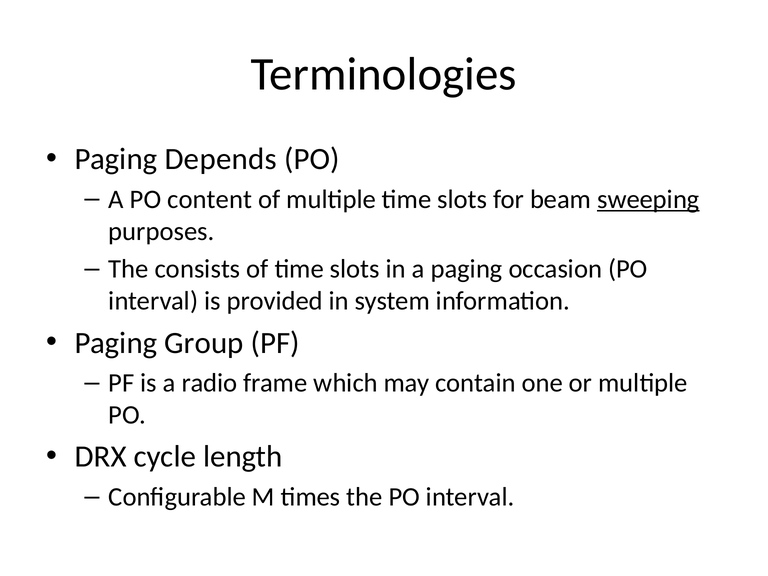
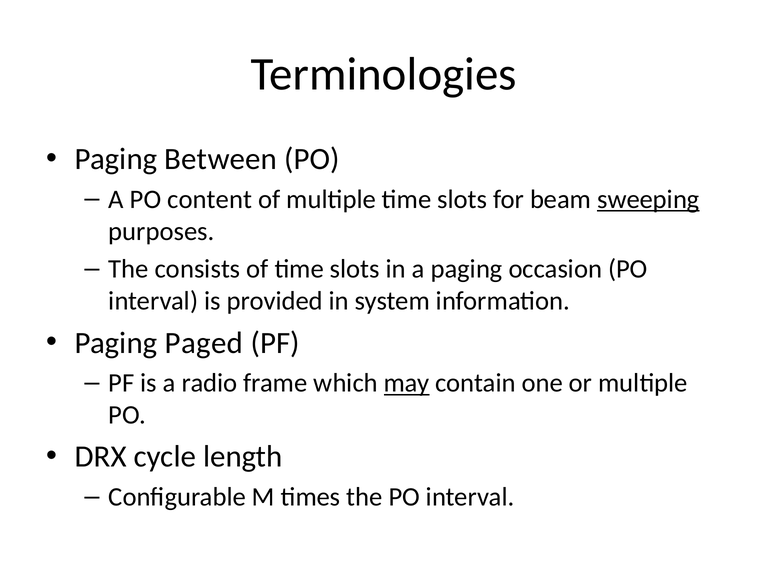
Depends: Depends -> Between (221, 159)
Group: Group -> Paged (204, 343)
may underline: none -> present (407, 383)
